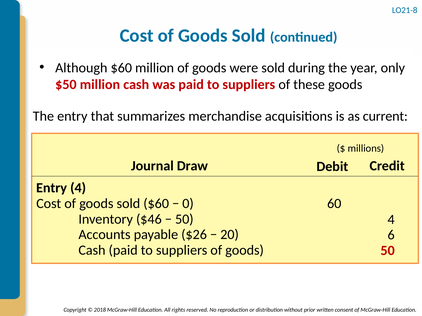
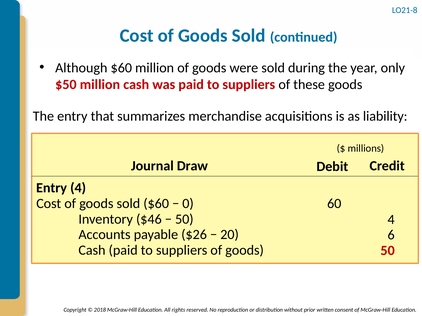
current: current -> liability (385, 116)
